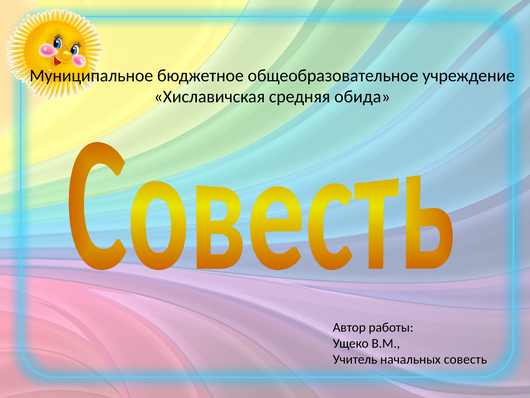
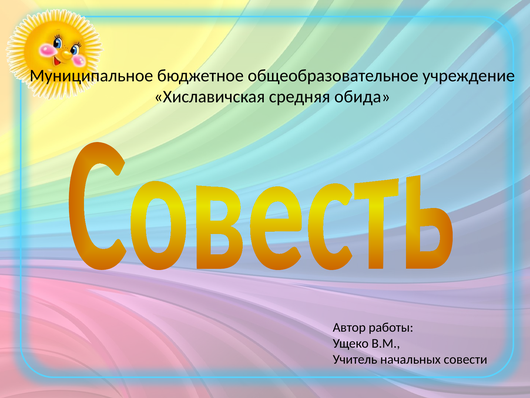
совесть: совесть -> совести (466, 359)
